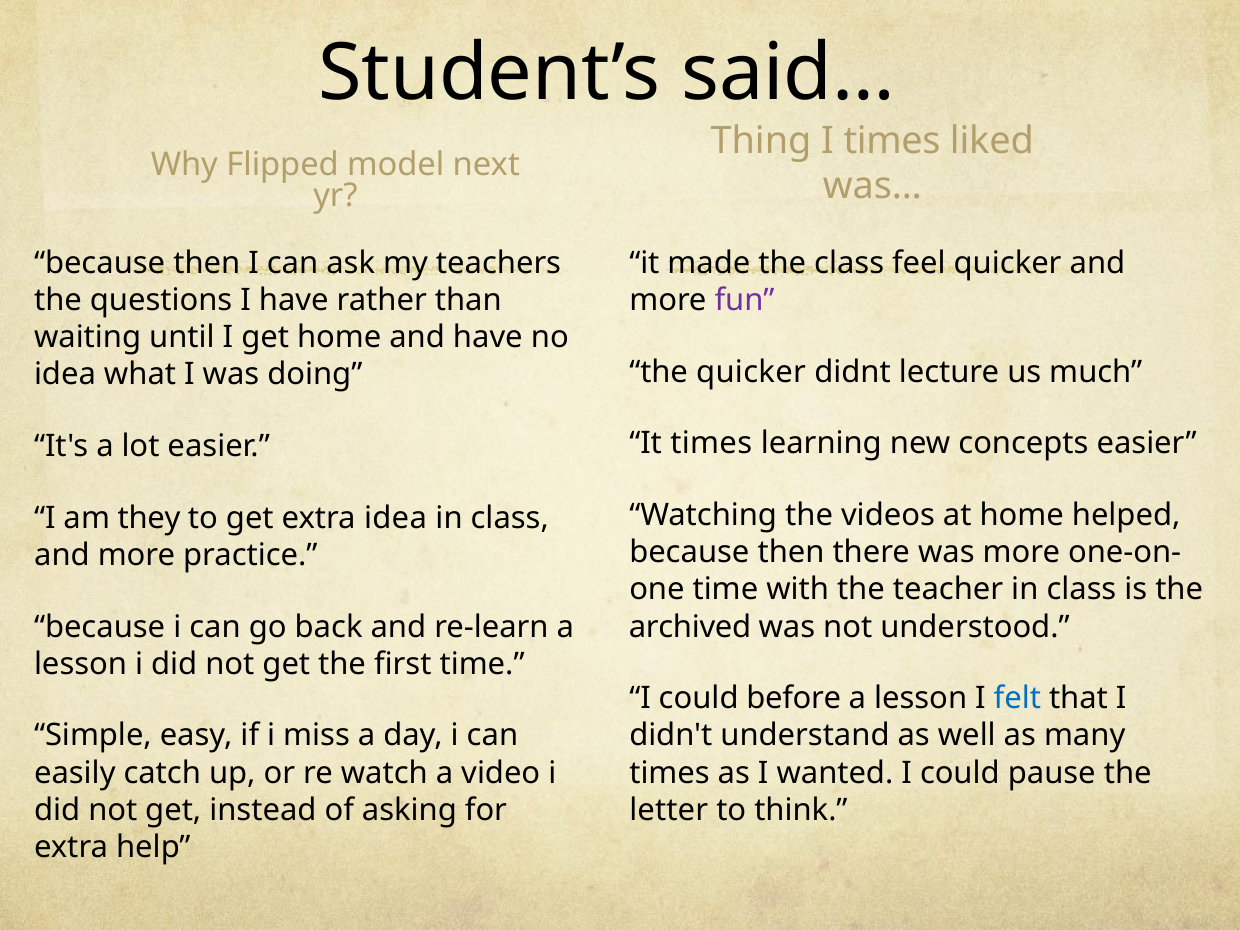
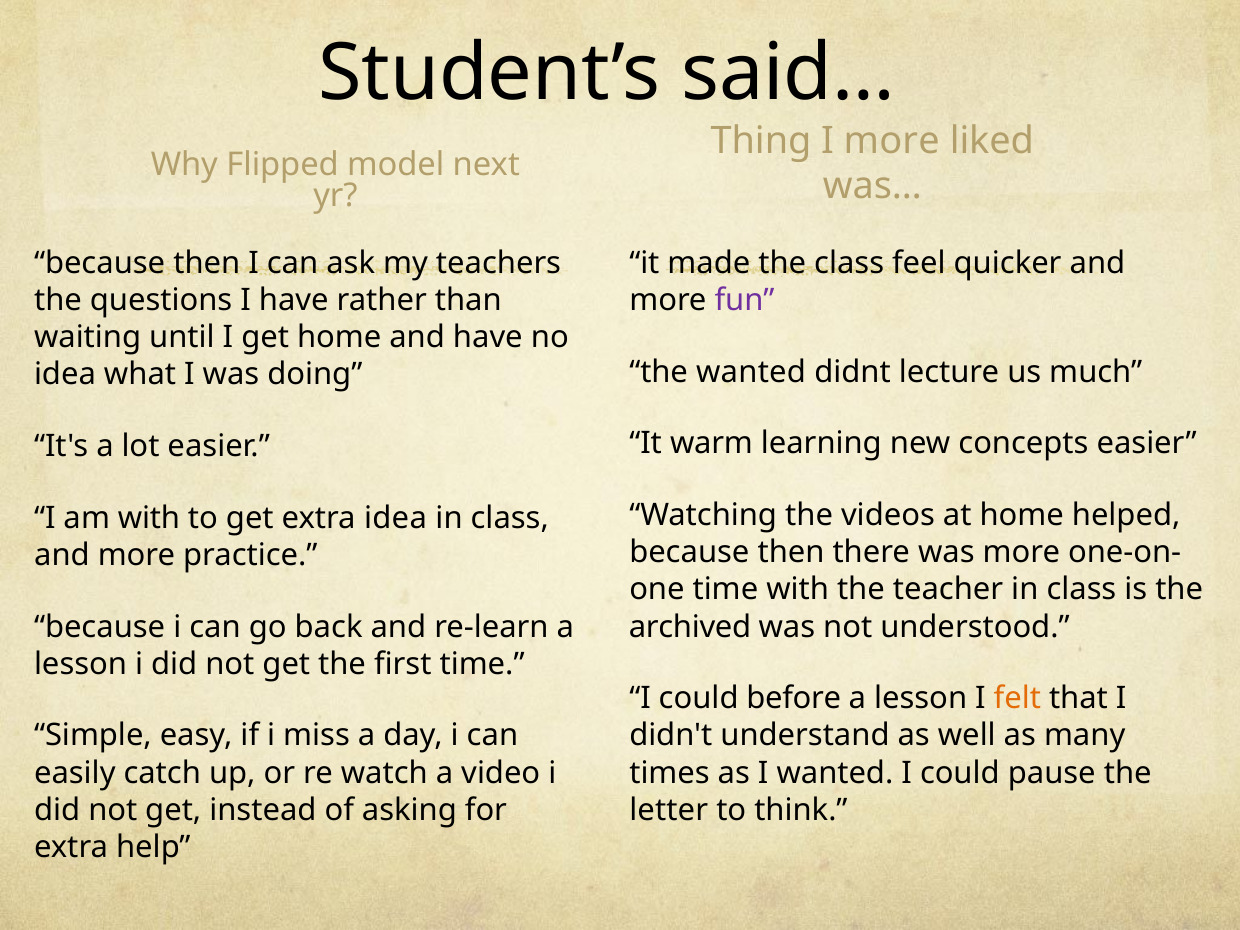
I times: times -> more (892, 141)
the quicker: quicker -> wanted (751, 372)
It times: times -> warm (712, 444)
am they: they -> with (149, 518)
felt colour: blue -> orange (1017, 698)
